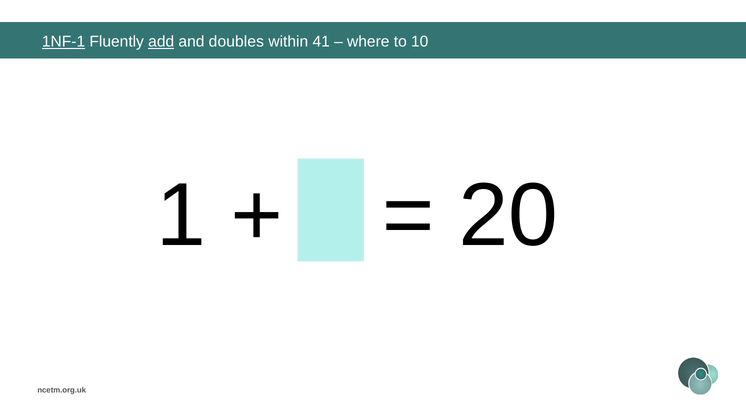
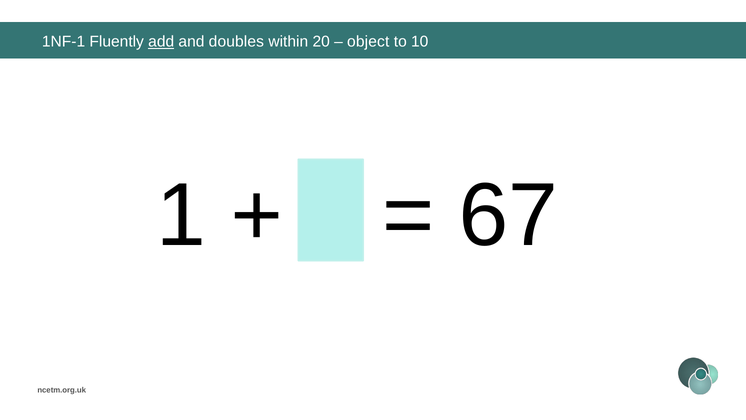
1NF-1 underline: present -> none (64, 42)
41: 41 -> 20 (321, 42)
where: where -> object (368, 42)
20: 20 -> 67 (508, 215)
